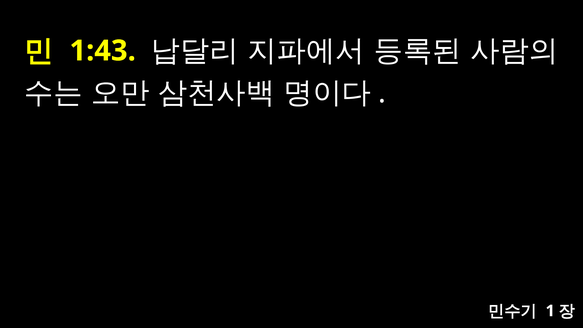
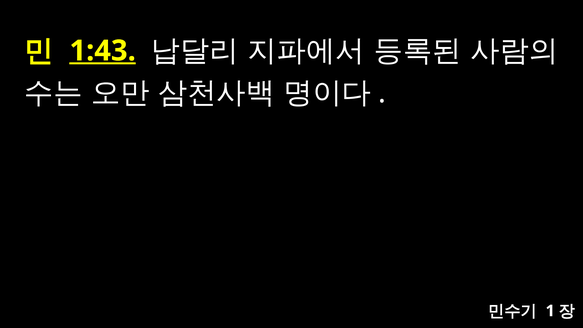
1:43 underline: none -> present (103, 51)
